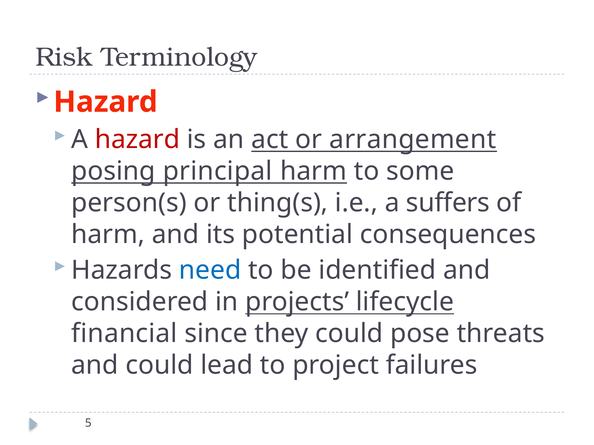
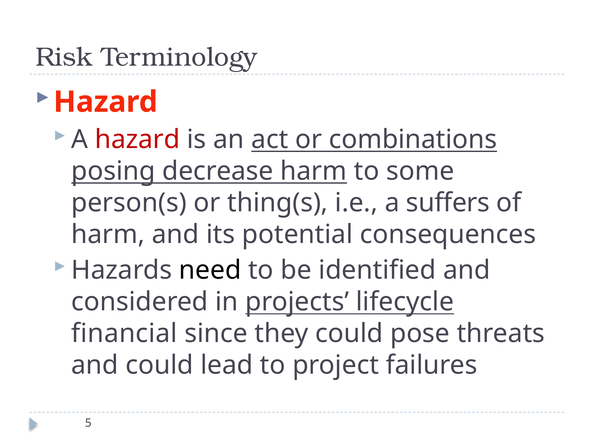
arrangement: arrangement -> combinations (413, 140)
principal: principal -> decrease (218, 171)
need colour: blue -> black (210, 270)
